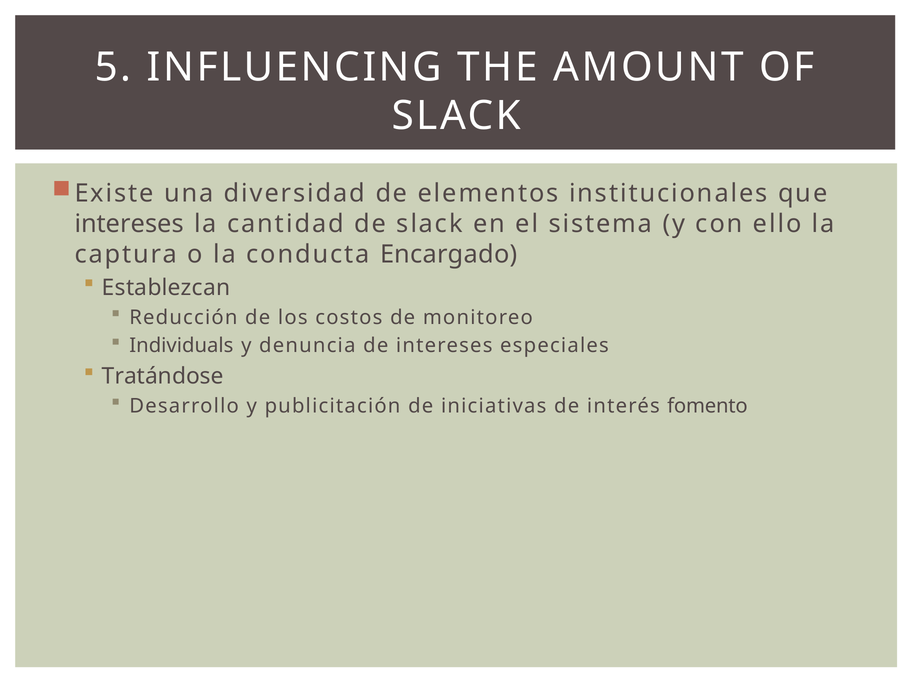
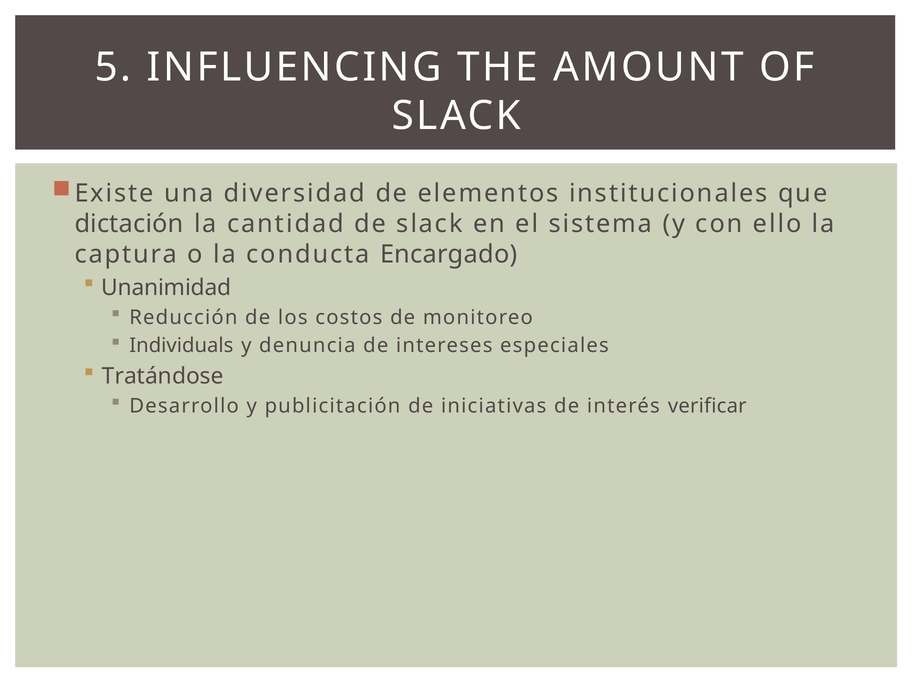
intereses: intereses -> dictación (129, 224)
Establezcan: Establezcan -> Unanimidad (166, 288)
fomento: fomento -> verificar (707, 406)
